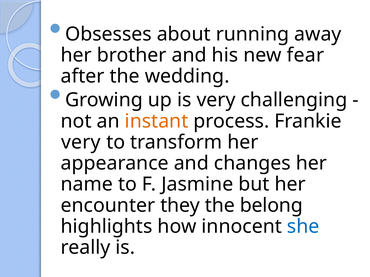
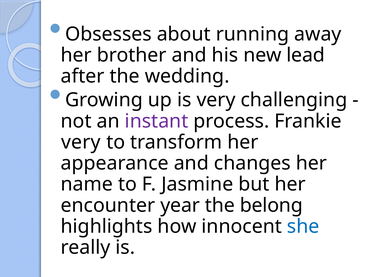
fear: fear -> lead (306, 55)
instant colour: orange -> purple (157, 121)
they: they -> year (180, 206)
